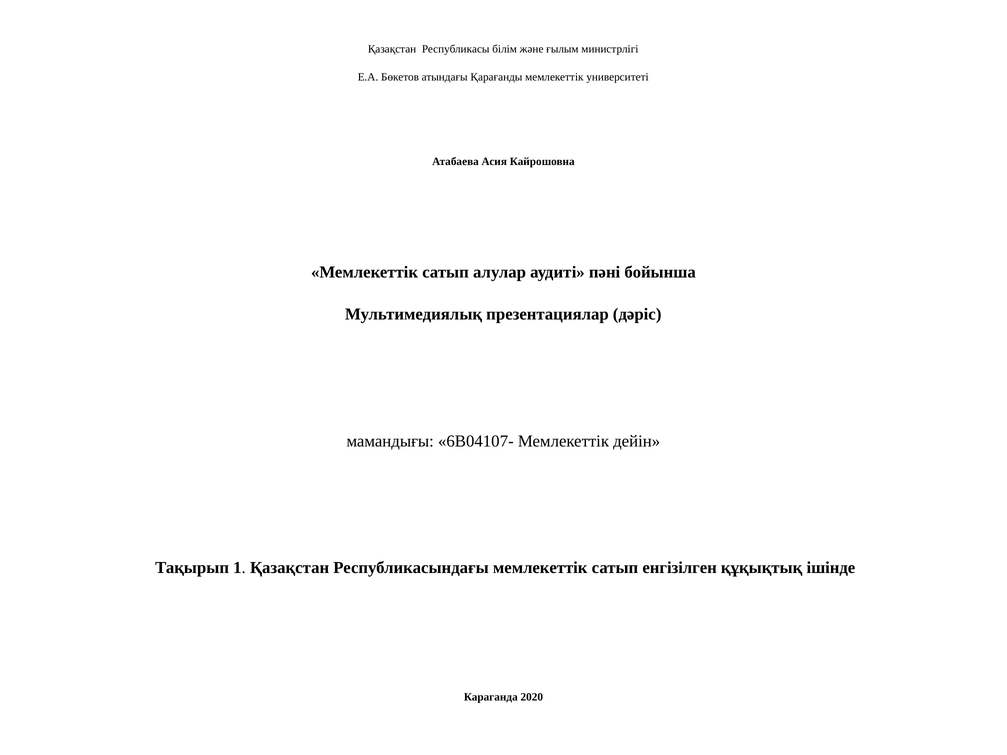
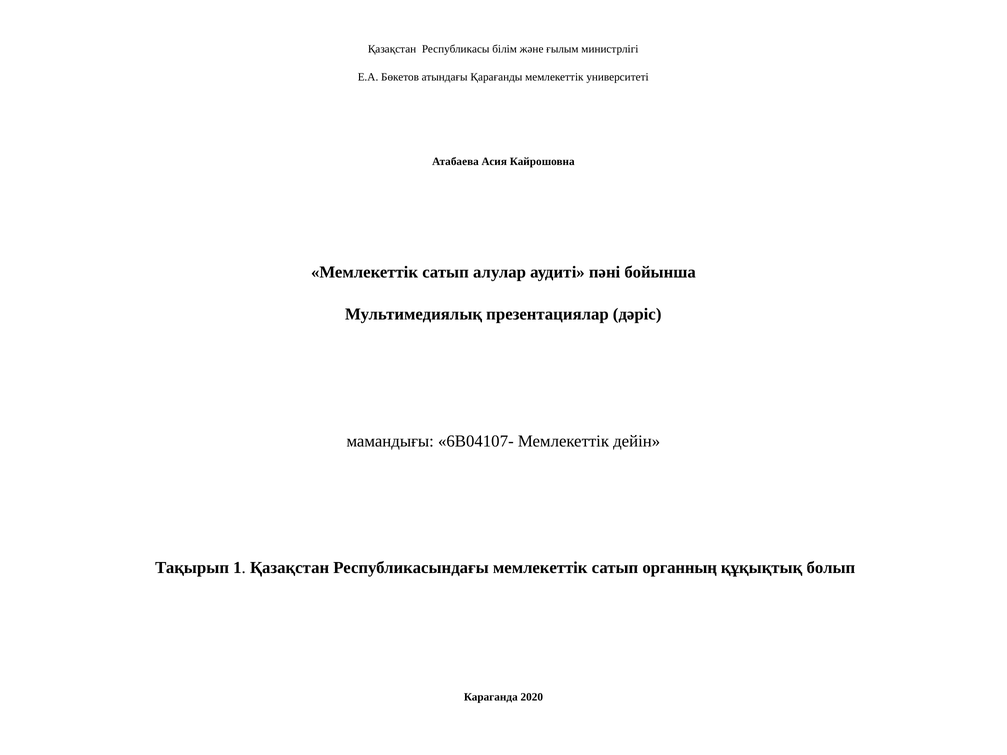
енгізілген: енгізілген -> органның (680, 568)
iшiнде: iшiнде -> болып (831, 568)
